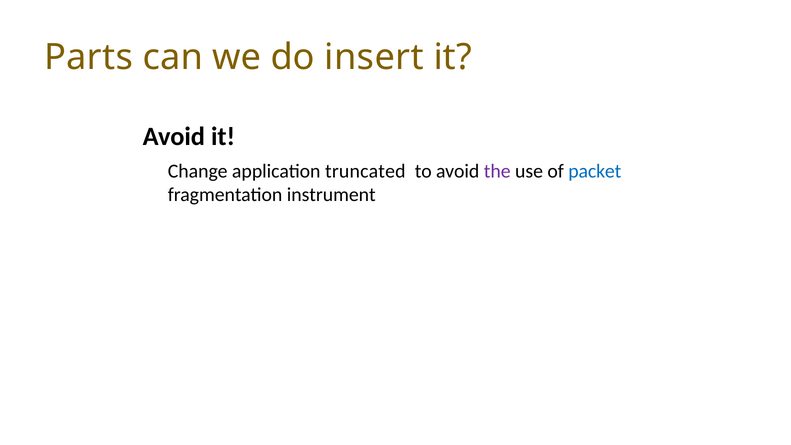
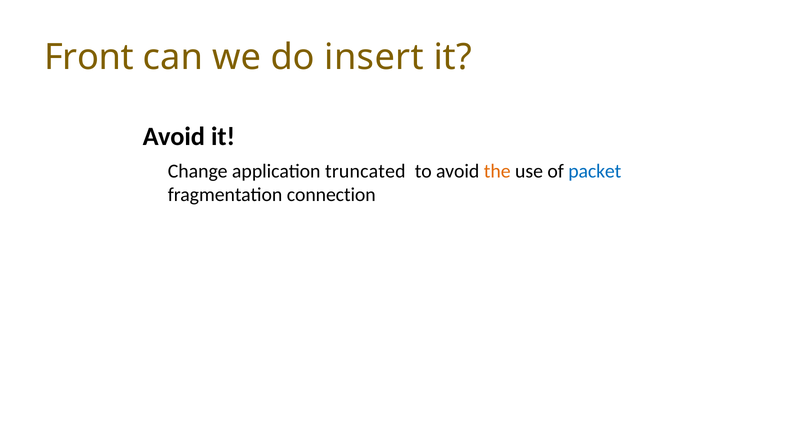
Parts: Parts -> Front (89, 57)
the colour: purple -> orange (497, 171)
instrument: instrument -> connection (331, 195)
